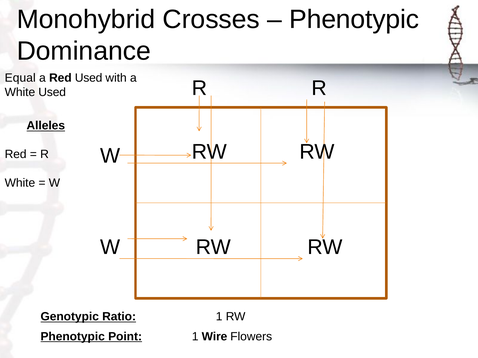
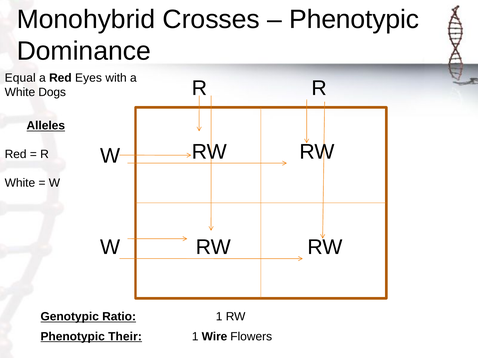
Red Used: Used -> Eyes (88, 78)
White Used: Used -> Dogs (52, 92)
Point: Point -> Their (125, 337)
